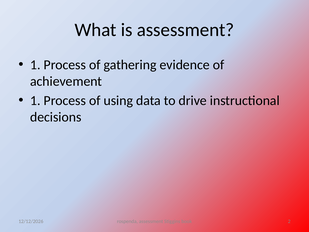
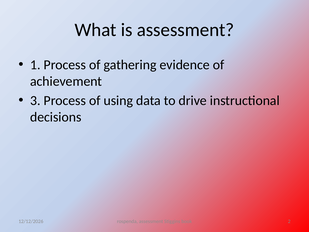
1: 1 -> 3 (35, 101)
